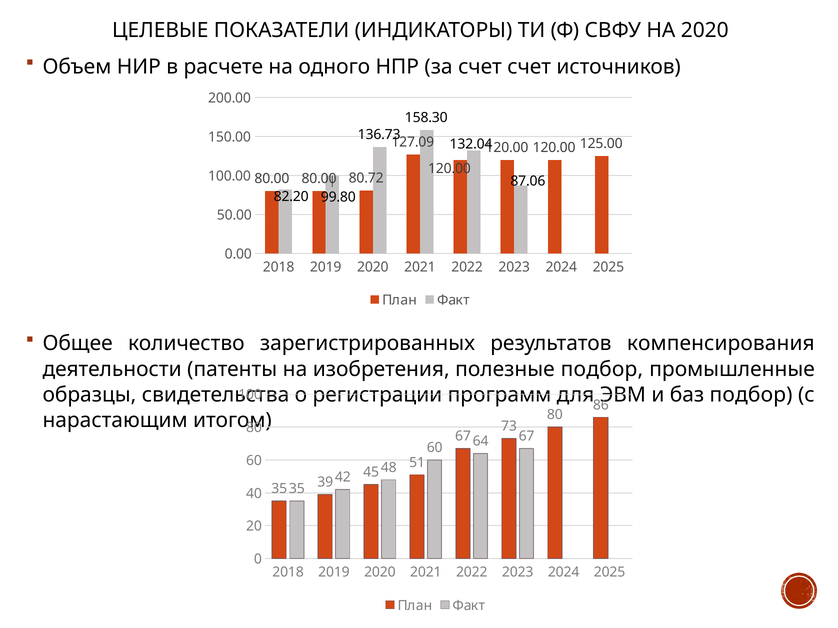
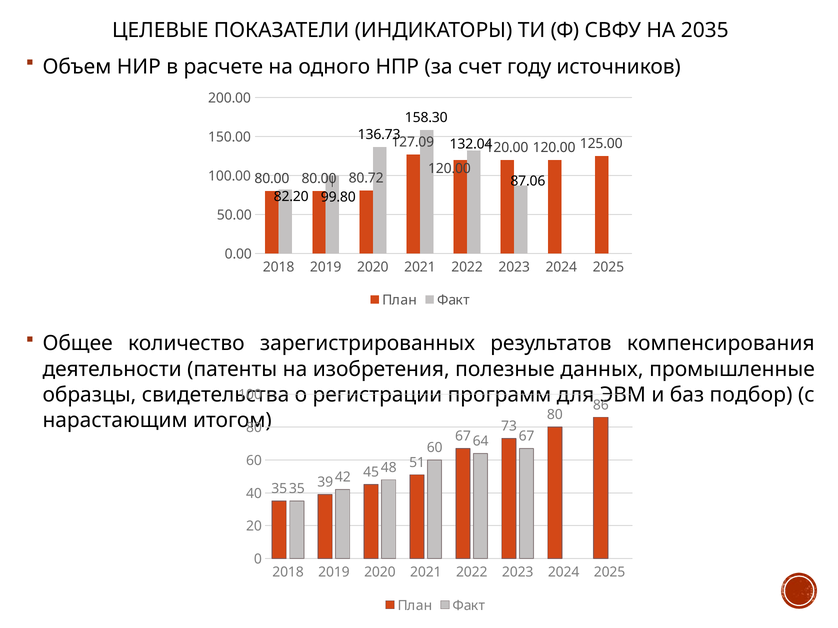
НА 2020: 2020 -> 2035 (705, 30)
счет счет: счет -> году (529, 67)
полезные подбор: подбор -> данных (602, 369)
